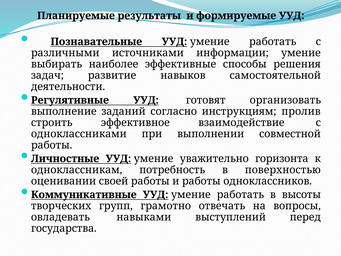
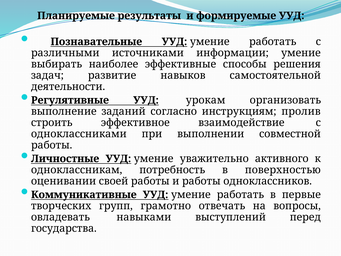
готовят: готовят -> урокам (206, 100)
горизонта: горизонта -> активного (282, 159)
высоты: высоты -> первые (301, 195)
